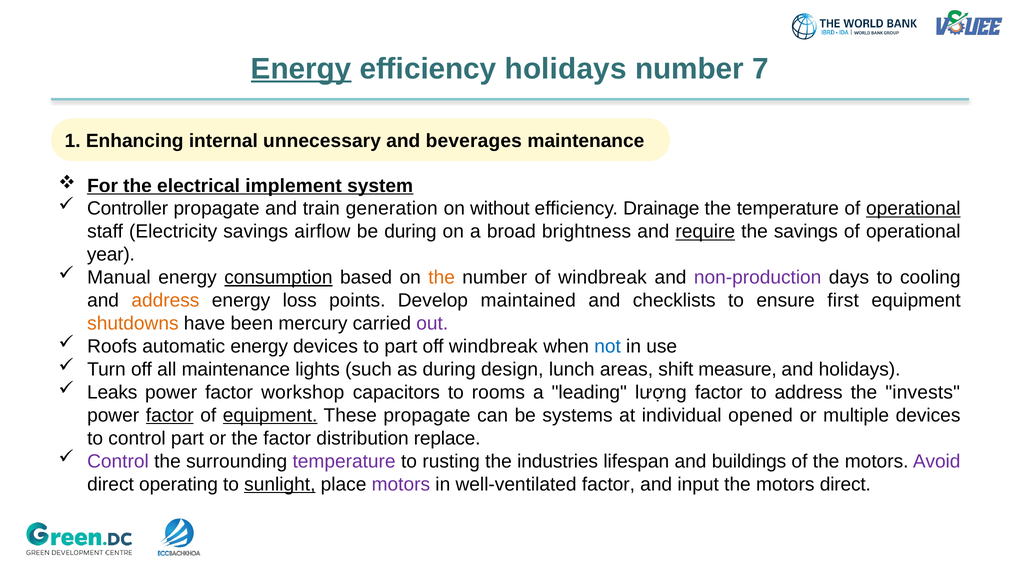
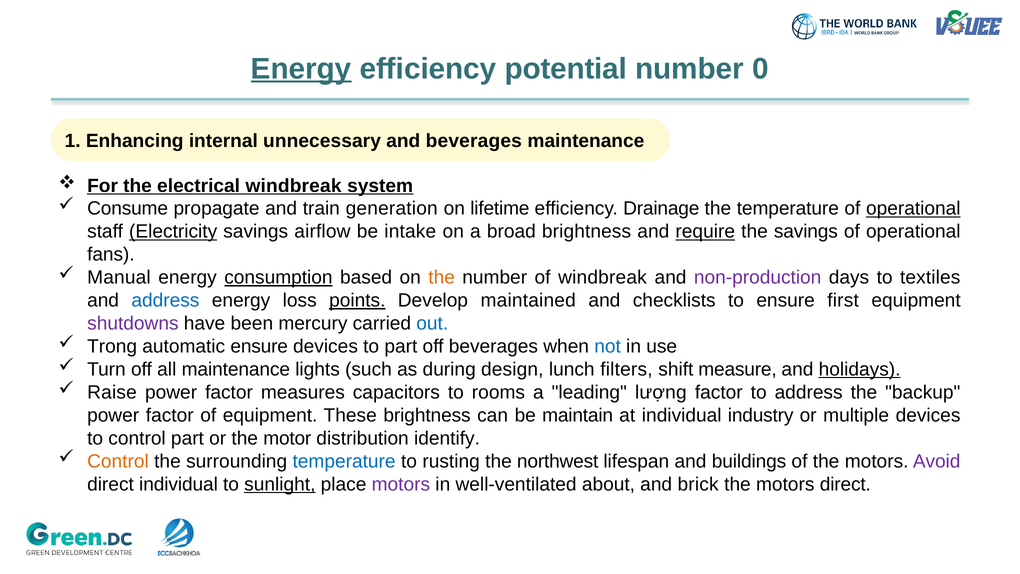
efficiency holidays: holidays -> potential (566, 69)
7: 7 -> 0 (760, 69)
electrical implement: implement -> windbreak (294, 186)
Controller: Controller -> Consume (128, 209)
without: without -> lifetime (500, 209)
Electricity underline: none -> present (173, 232)
be during: during -> intake (410, 232)
year: year -> fans (111, 254)
cooling: cooling -> textiles (930, 277)
address colour: orange -> blue (165, 300)
points underline: none -> present (357, 300)
shutdowns colour: orange -> purple (133, 323)
out colour: purple -> blue (432, 323)
Roofs: Roofs -> Trong (112, 346)
automatic energy: energy -> ensure (259, 346)
off windbreak: windbreak -> beverages (493, 346)
areas: areas -> filters (626, 369)
holidays underline: none -> present (860, 369)
Leaks: Leaks -> Raise (112, 392)
workshop: workshop -> measures (303, 392)
invests: invests -> backup (923, 392)
factor underline: present -> none (170, 415)
equipment underline: present -> none (270, 415)
These propagate: propagate -> brightness (427, 415)
systems: systems -> maintain (578, 415)
opened: opened -> industry (761, 415)
the factor: factor -> motor (287, 438)
replace: replace -> identify (447, 438)
Control colour: purple -> orange (118, 461)
temperature colour: purple -> blue (344, 461)
industries: industries -> northwest (558, 461)
direct operating: operating -> individual (178, 484)
well-ventilated factor: factor -> about (608, 484)
input: input -> brick (698, 484)
